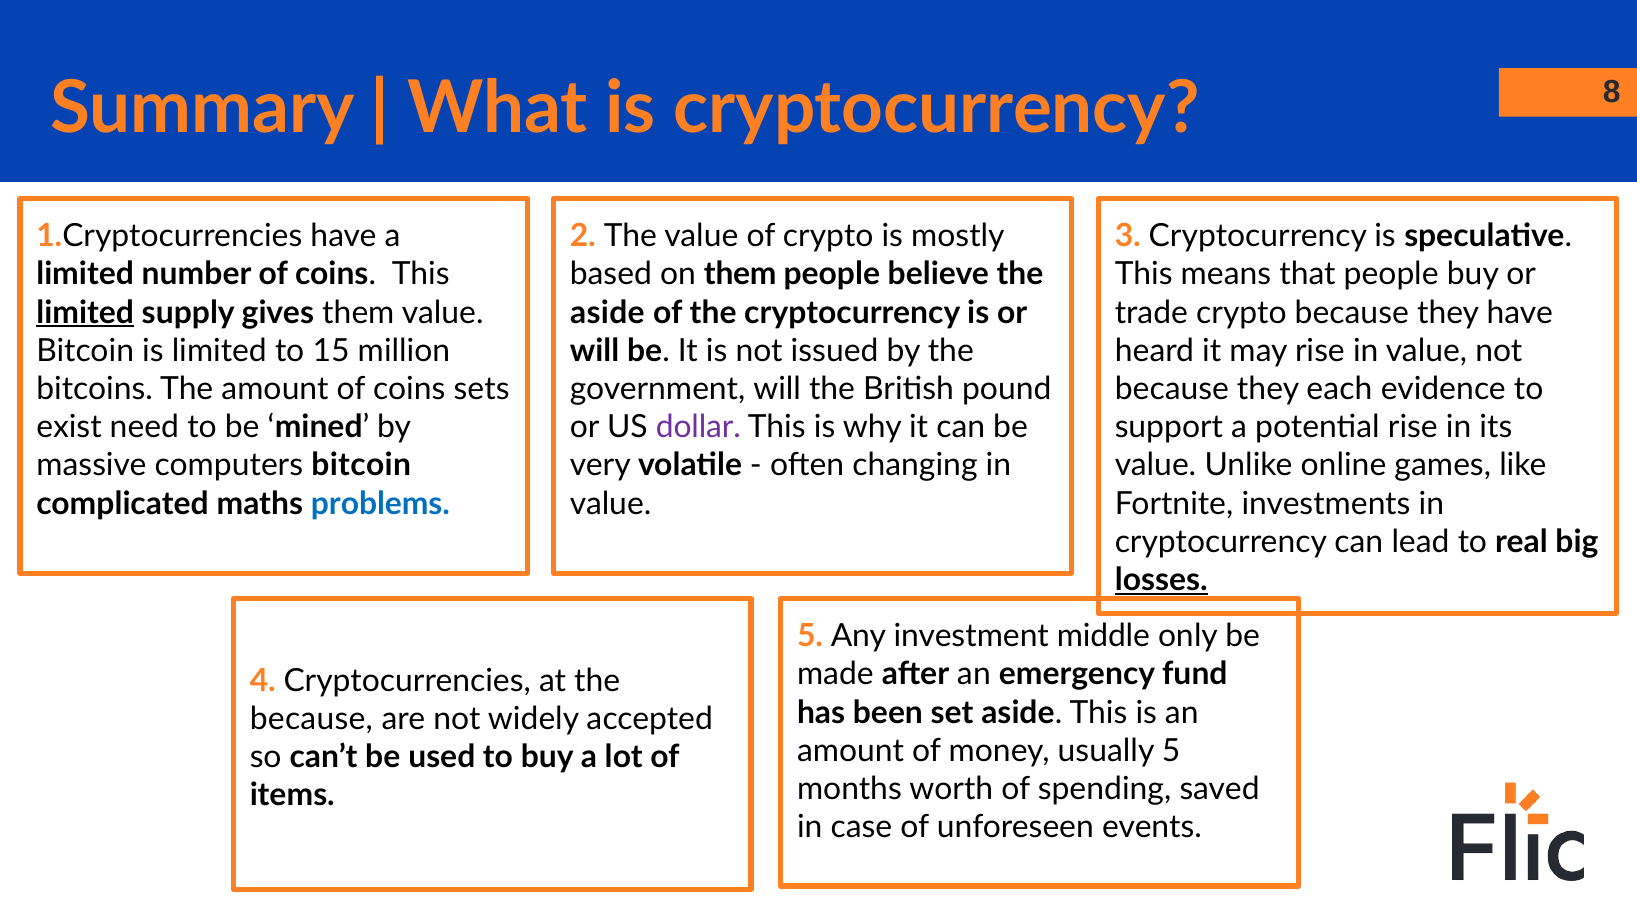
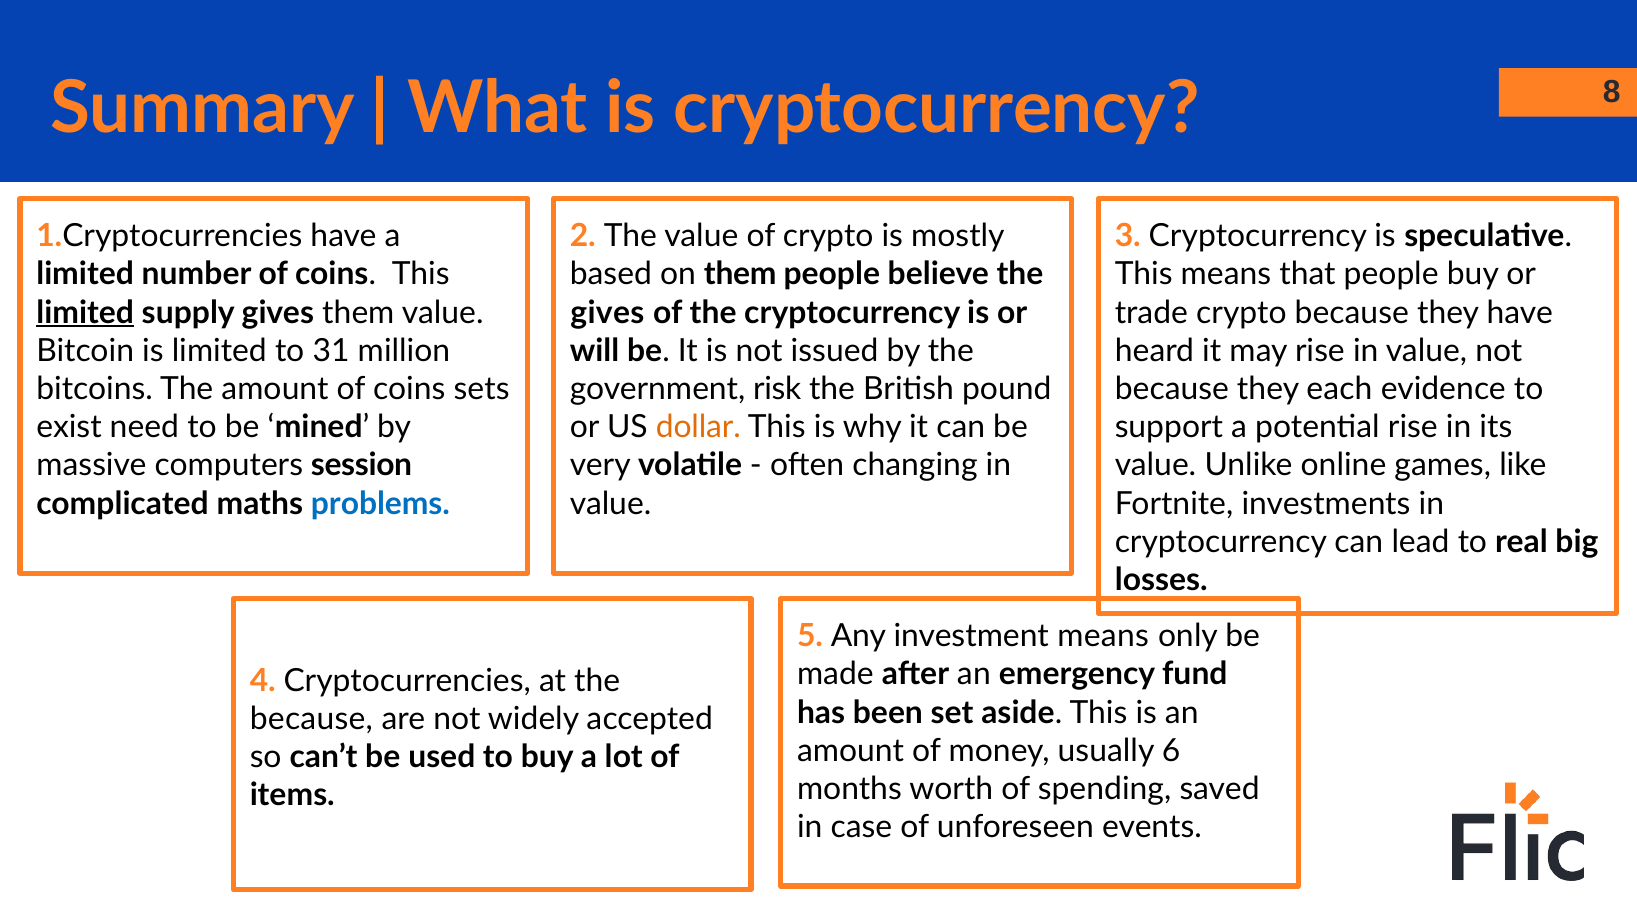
aside: aside -> gives (607, 313)
15: 15 -> 31 (331, 351)
government will: will -> risk (777, 389)
dollar colour: purple -> orange (698, 427)
computers bitcoin: bitcoin -> session (362, 465)
losses underline: present -> none (1161, 580)
investment middle: middle -> means (1103, 636)
usually 5: 5 -> 6 (1171, 751)
